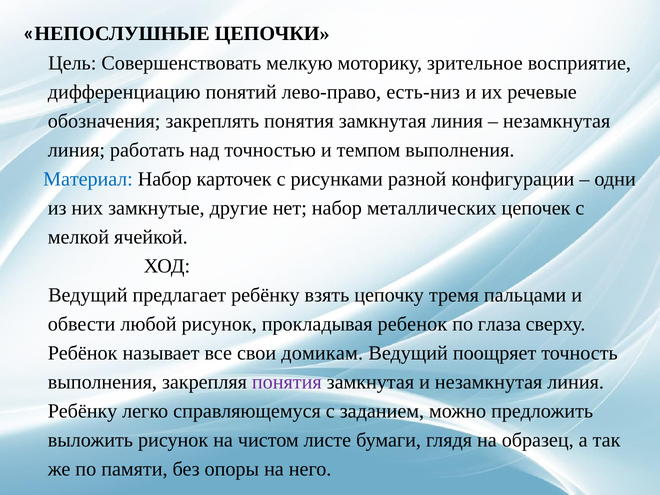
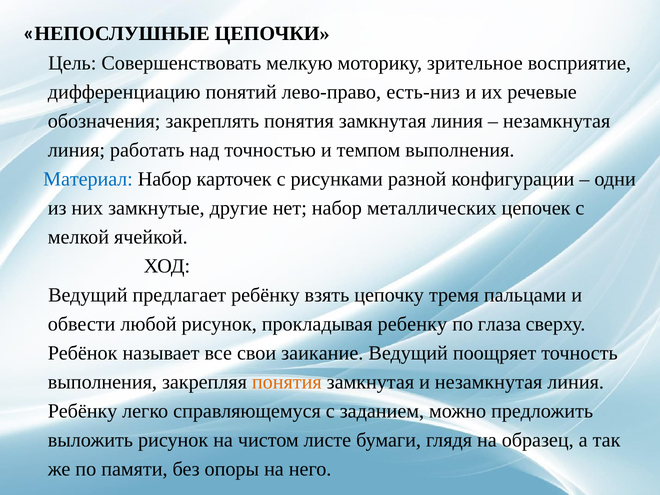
ребенок: ребенок -> ребенку (412, 324)
домикам: домикам -> заикание (322, 353)
понятия colour: purple -> orange (287, 382)
